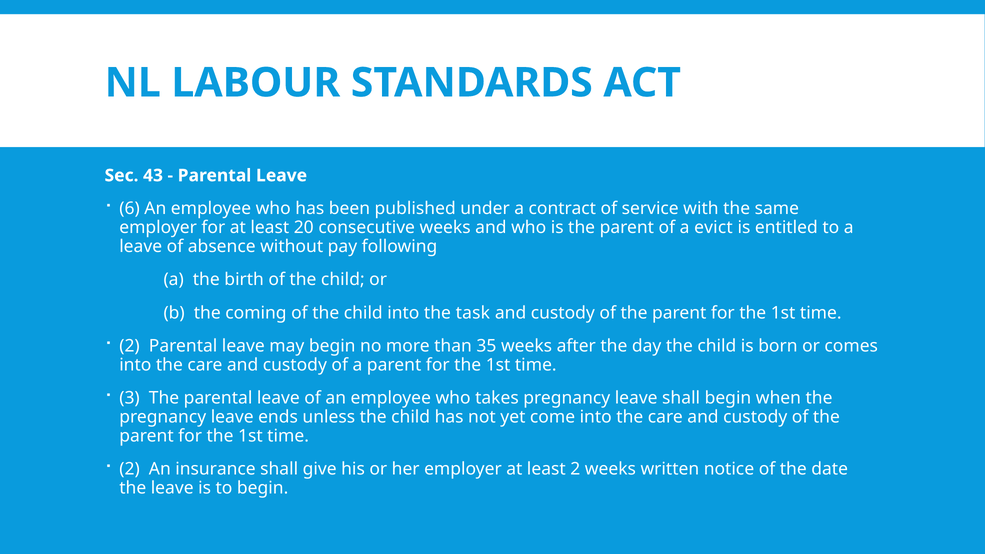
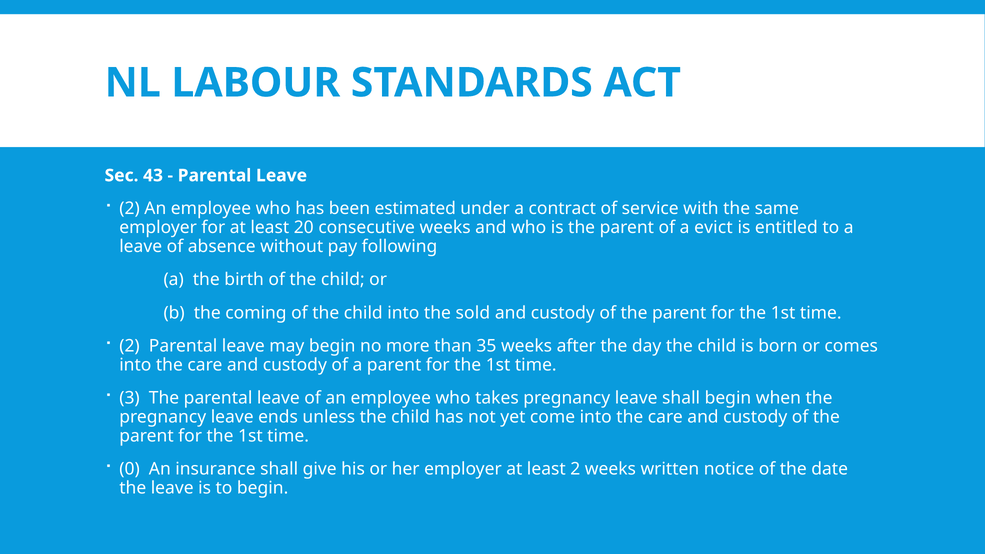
6: 6 -> 2 (130, 209)
published: published -> estimated (415, 209)
task: task -> sold (473, 313)
2: 2 -> 0 (130, 469)
